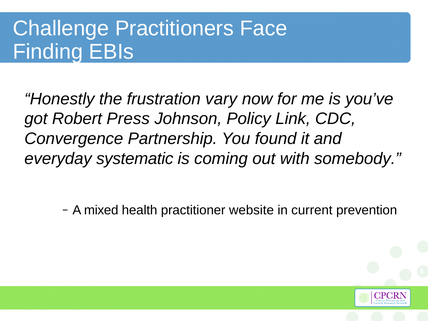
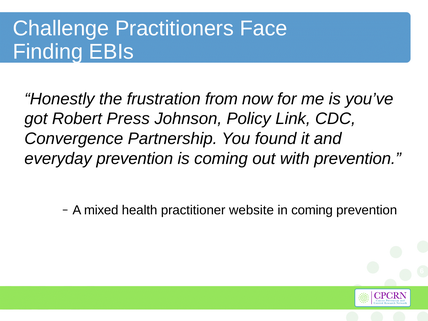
vary: vary -> from (221, 99)
everyday systematic: systematic -> prevention (135, 159)
with somebody: somebody -> prevention (358, 159)
in current: current -> coming (312, 210)
